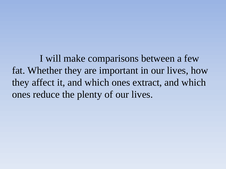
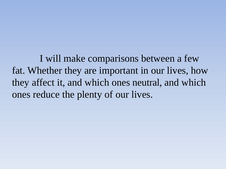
extract: extract -> neutral (147, 83)
